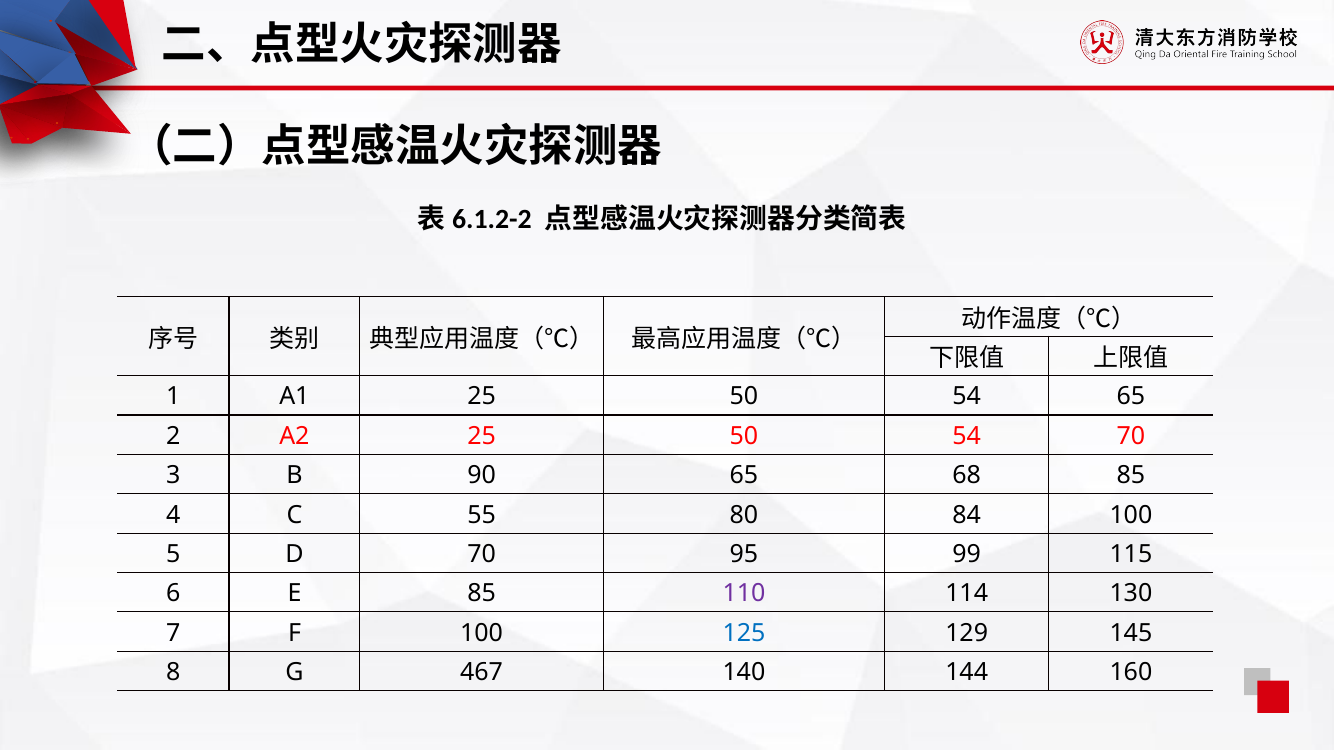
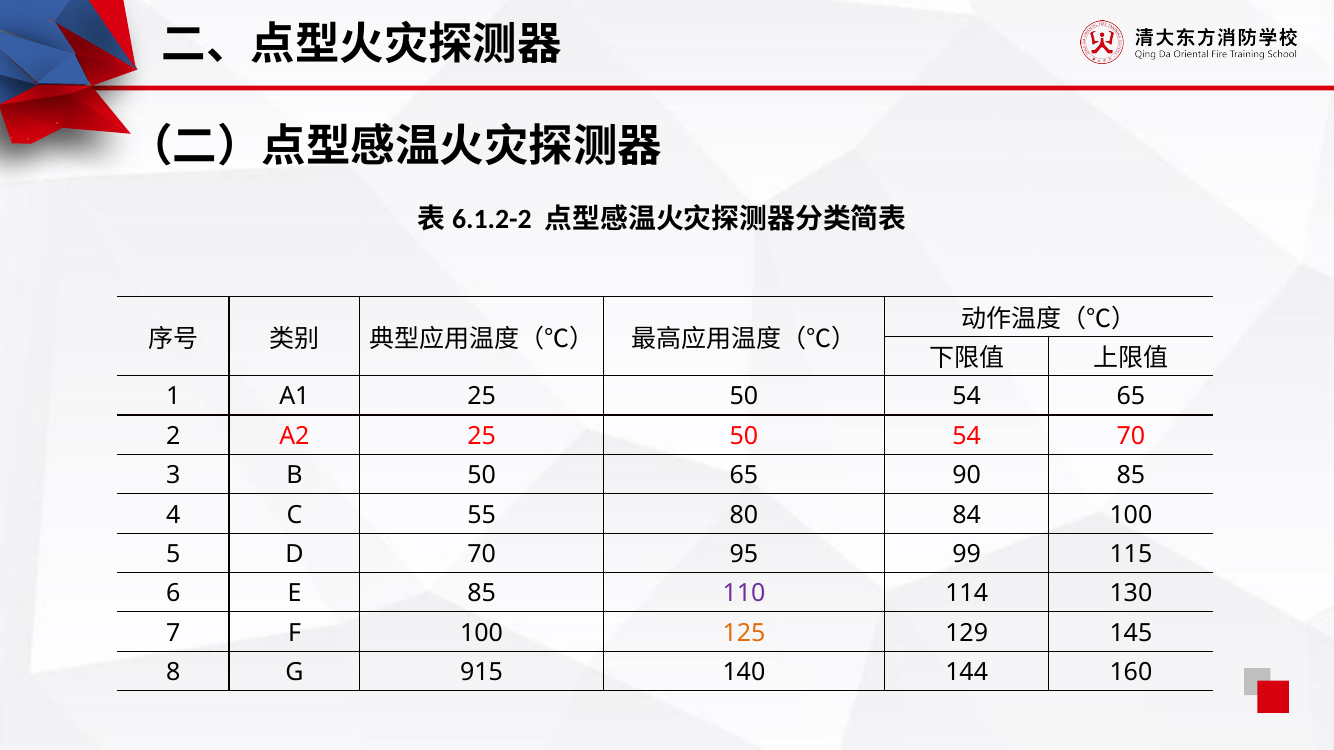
B 90: 90 -> 50 (482, 476)
68: 68 -> 90 (967, 476)
125 colour: blue -> orange (744, 633)
467: 467 -> 915 (482, 673)
